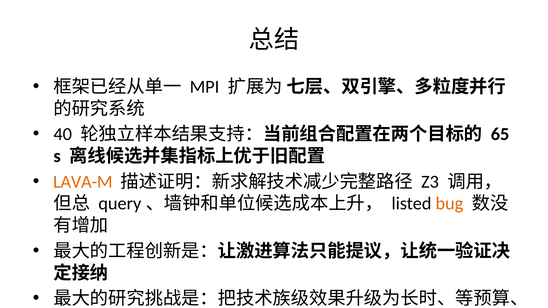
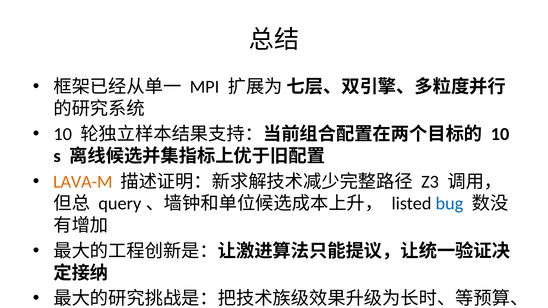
40: 40 -> 10 (63, 134)
65: 65 -> 10 (500, 134)
bug colour: orange -> blue (449, 204)
